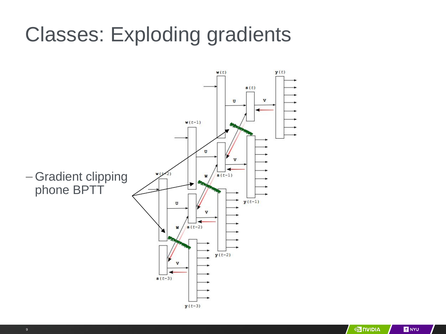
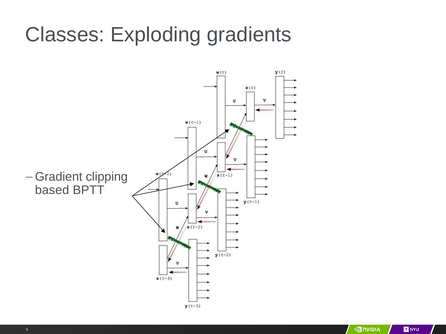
phone: phone -> based (52, 190)
